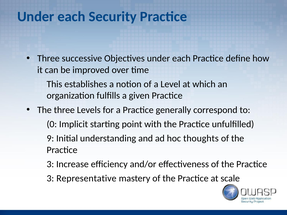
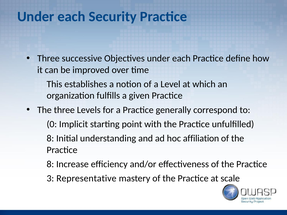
9: 9 -> 8 (50, 139)
thoughts: thoughts -> affiliation (201, 139)
3: 3 -> 8 (50, 164)
